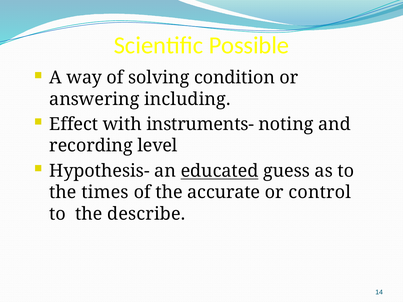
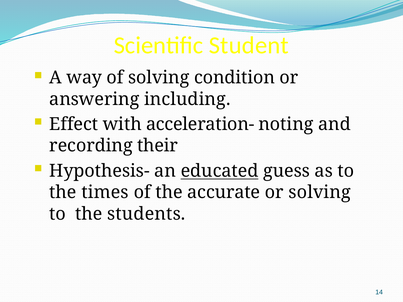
Possible: Possible -> Student (249, 45)
instruments-: instruments- -> acceleration- (200, 124)
level: level -> their (158, 146)
or control: control -> solving (320, 192)
describe: describe -> students (146, 214)
